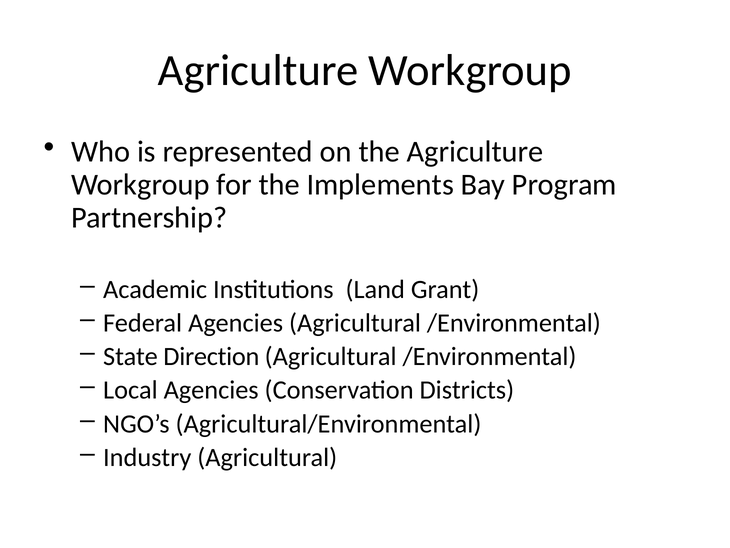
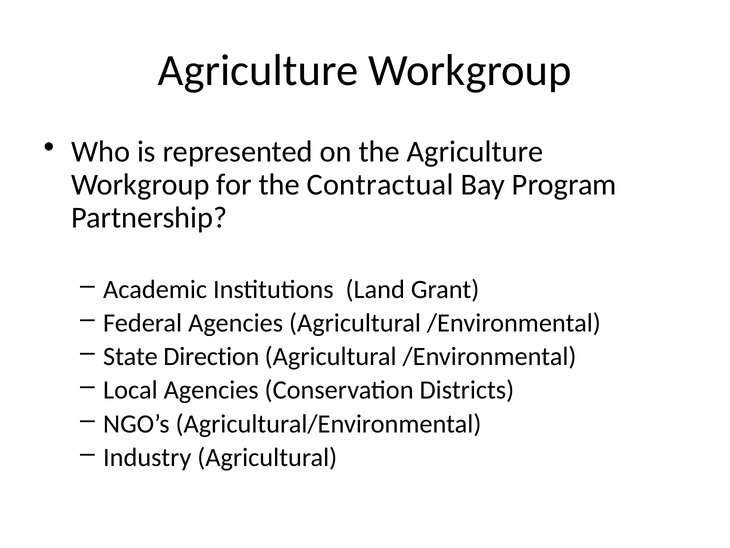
Implements: Implements -> Contractual (380, 185)
